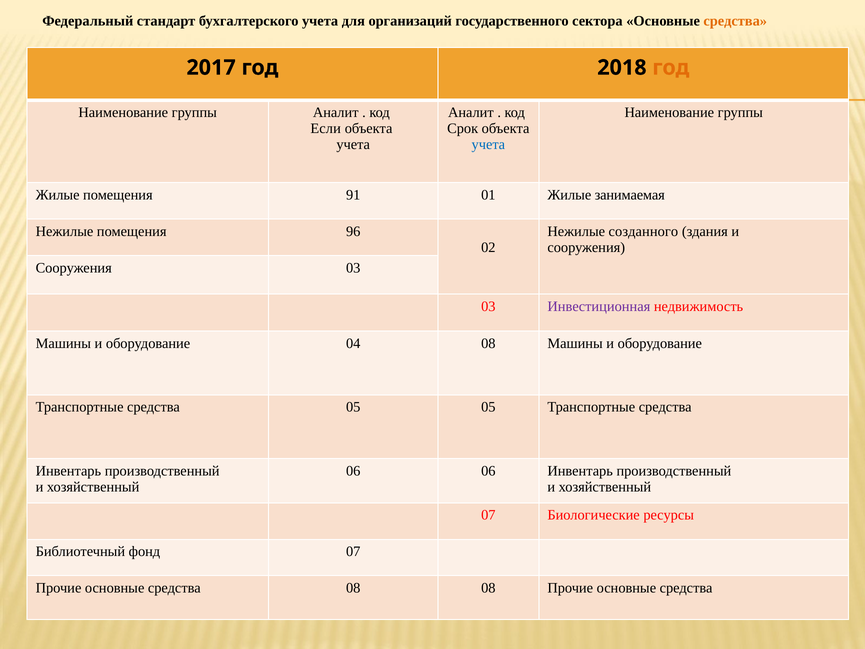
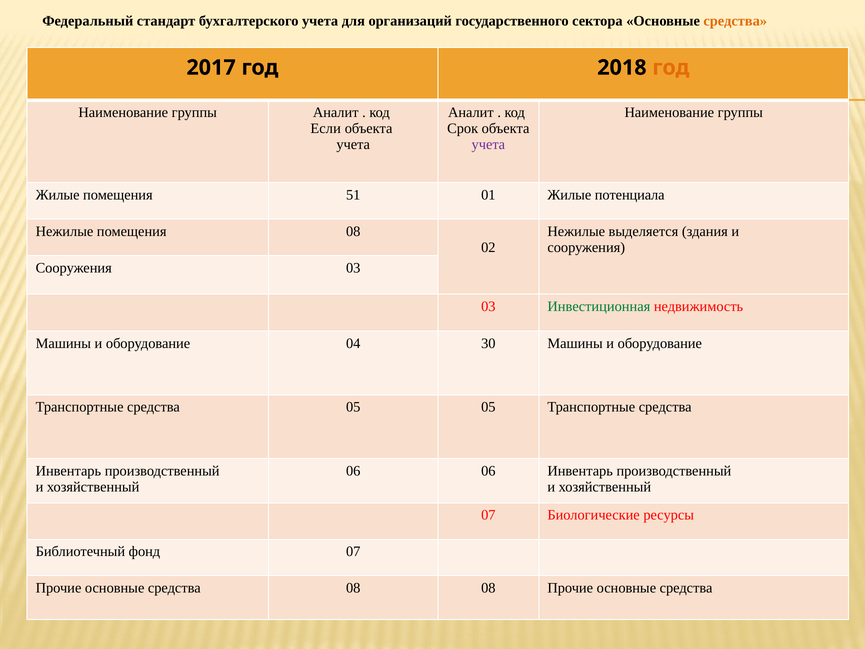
учета colour: blue -> purple (488, 145)
91: 91 -> 51 (353, 195)
занимаемая: занимаемая -> потенциала (630, 195)
помещения 96: 96 -> 08 (353, 231)
созданного: созданного -> выделяется (643, 231)
Инвестиционная colour: purple -> green (599, 306)
04 08: 08 -> 30 (488, 343)
